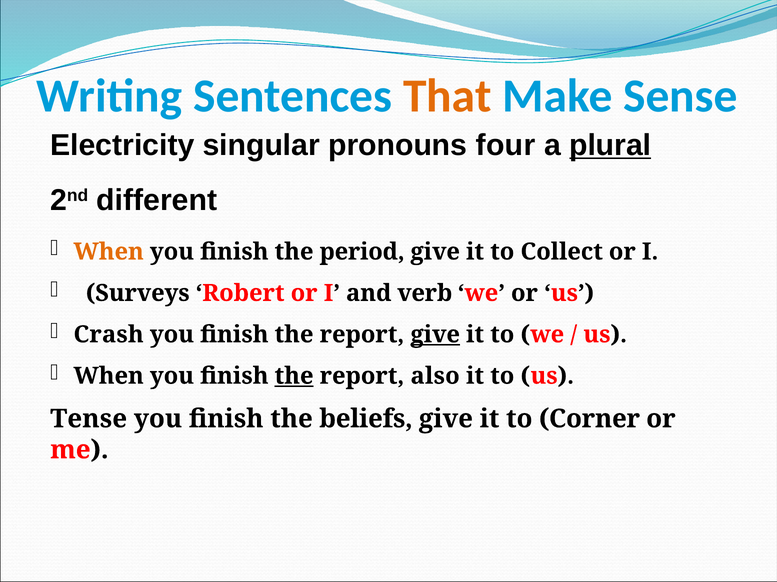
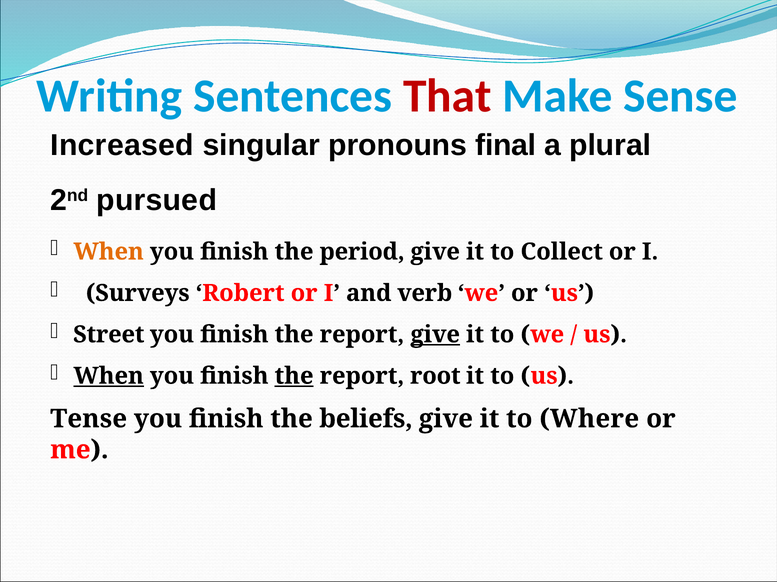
That colour: orange -> red (447, 96)
Electricity: Electricity -> Increased (122, 145)
four: four -> final (506, 145)
plural underline: present -> none (610, 145)
different: different -> pursued (157, 201)
Crash: Crash -> Street (109, 335)
When underline: none -> present (109, 376)
also: also -> root (435, 376)
Corner: Corner -> Where (589, 419)
